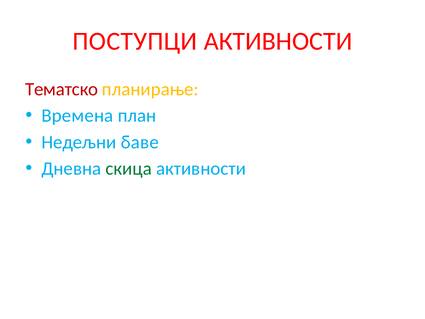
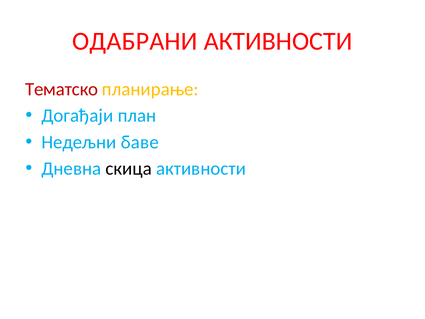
ПОСТУПЦИ: ПОСТУПЦИ -> ОДАБРАНИ (135, 41)
Времена: Времена -> Догађаји (77, 116)
скица colour: green -> black (129, 169)
